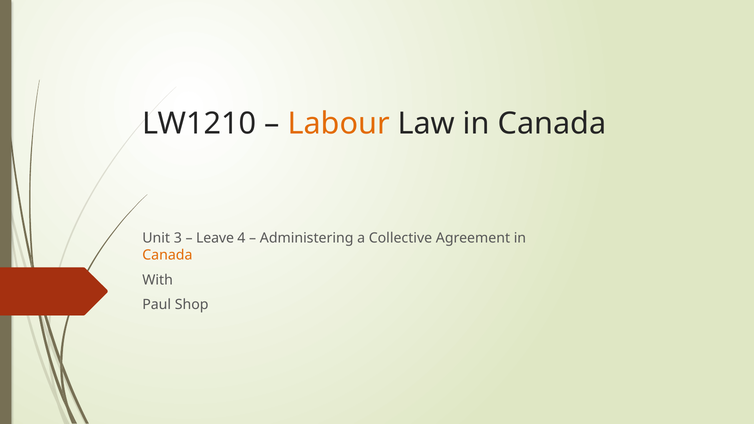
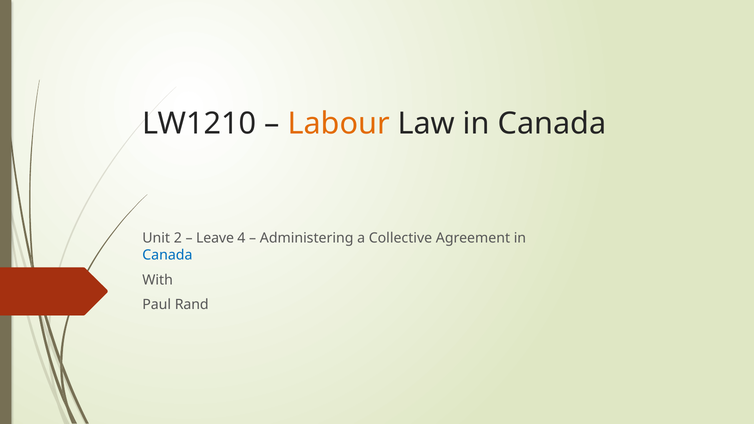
3: 3 -> 2 (178, 238)
Canada colour: orange -> blue (167, 255)
Shop: Shop -> Rand (192, 305)
